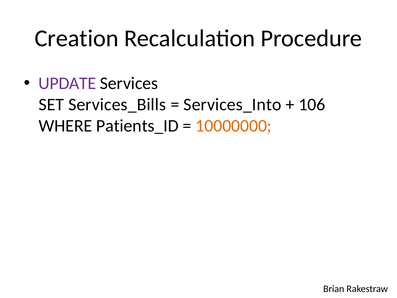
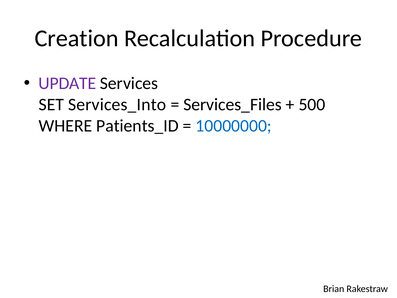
Services_Bills: Services_Bills -> Services_Into (117, 104)
Services_Into: Services_Into -> Services_Files (233, 104)
106: 106 -> 500 (312, 104)
10000000 colour: orange -> blue (234, 126)
